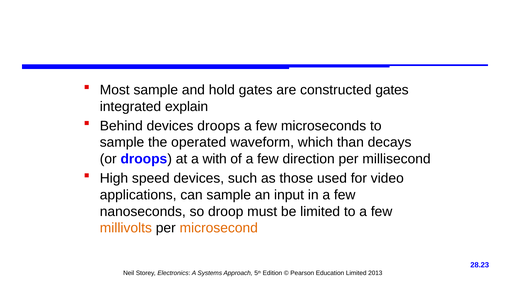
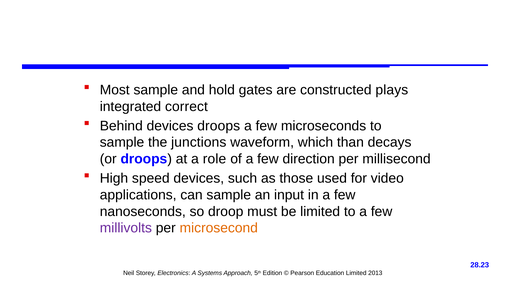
constructed gates: gates -> plays (392, 90)
explain: explain -> correct (186, 106)
operated: operated -> junctions (199, 142)
with: with -> role (215, 159)
millivolts colour: orange -> purple (126, 228)
